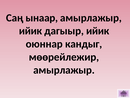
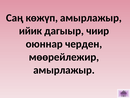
ынаар: ынаар -> кѳжүп (42, 18)
дагыыр ийик: ийик -> чиир (98, 31)
кандыг: кандыг -> черден (84, 44)
